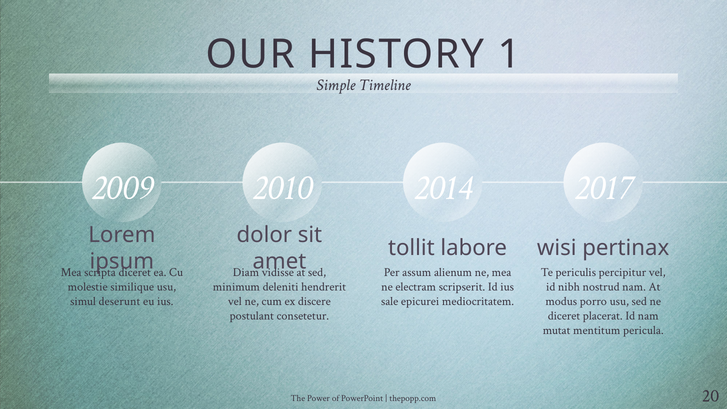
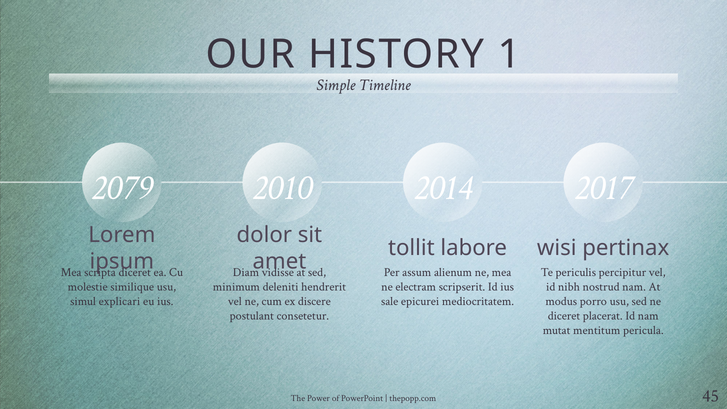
2009: 2009 -> 2079 (122, 187)
deserunt: deserunt -> explicari (119, 301)
20: 20 -> 45 (711, 396)
